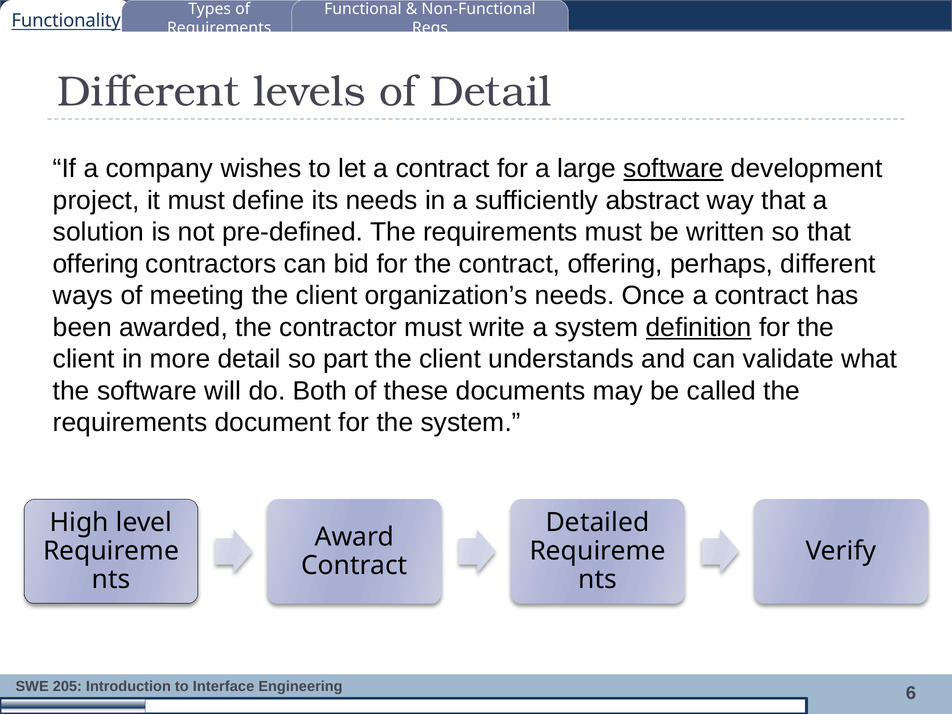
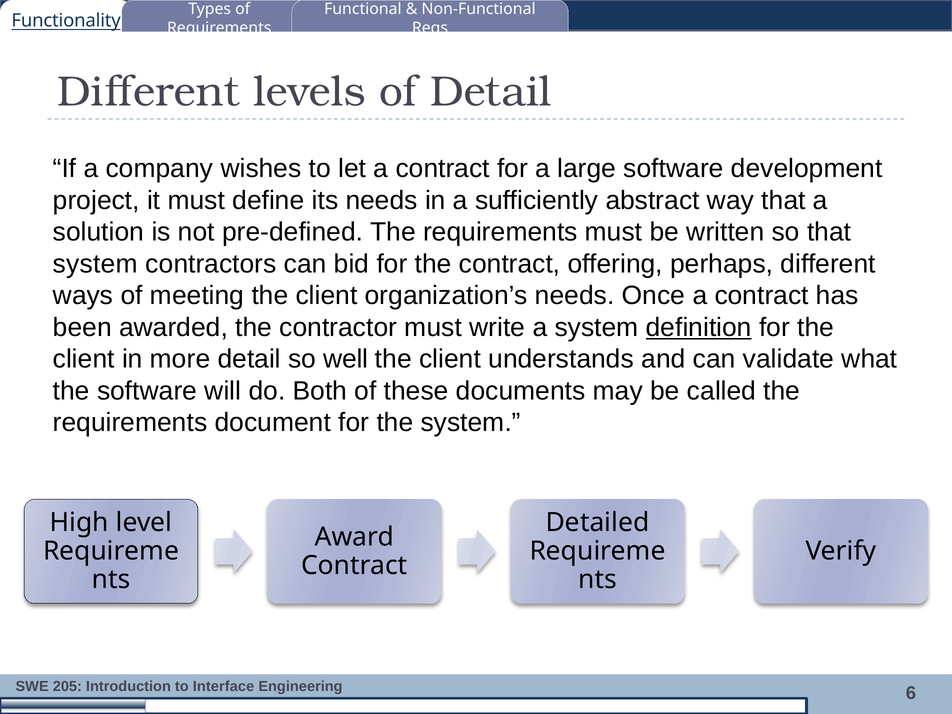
software underline: present -> none (674, 169)
offering: offering -> system (95, 264)
part: part -> well (346, 359)
